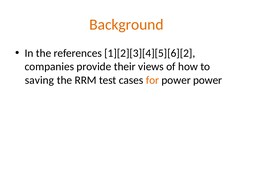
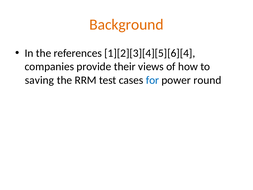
1][2][3][4][5][6][2: 1][2][3][4][5][6][2 -> 1][2][3][4][5][6][4 (150, 53)
for colour: orange -> blue (152, 80)
power power: power -> round (207, 80)
